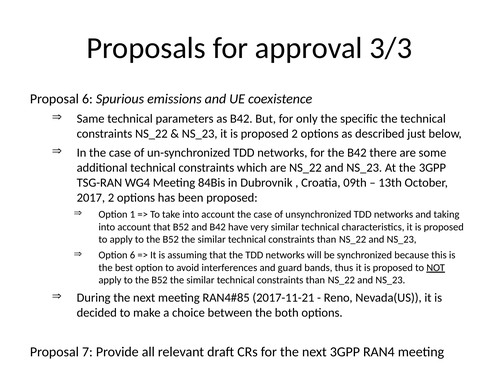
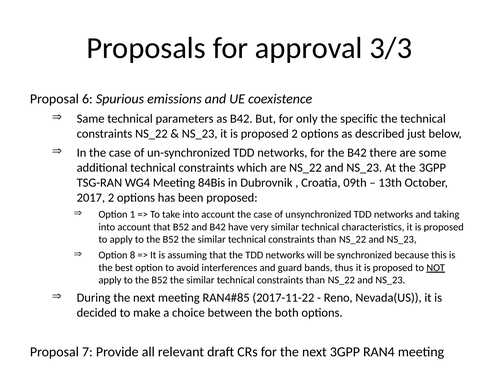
Option 6: 6 -> 8 (133, 255)
2017-11-21: 2017-11-21 -> 2017-11-22 (283, 298)
